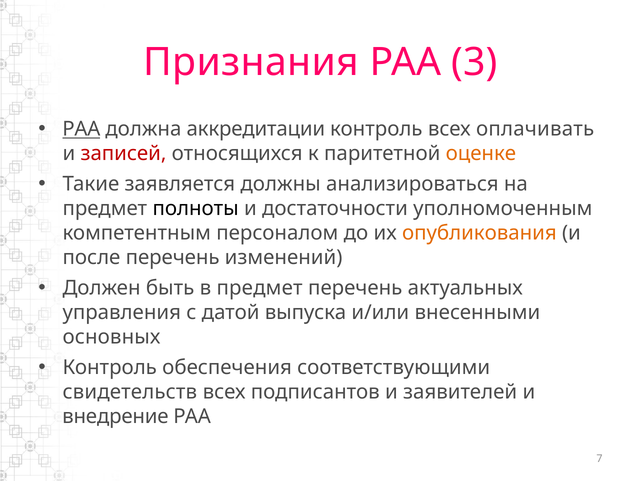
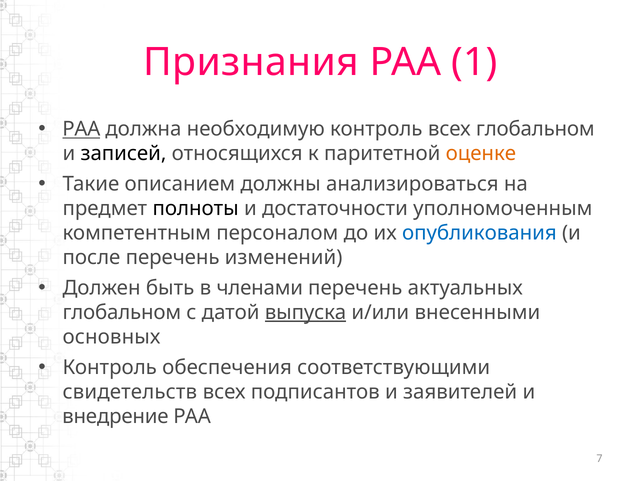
3: 3 -> 1 (474, 62)
аккредитации: аккредитации -> необходимую (256, 129)
всех оплачивать: оплачивать -> глобальном (535, 129)
записей colour: red -> black (123, 154)
заявляется: заявляется -> описанием (180, 184)
опубликования colour: orange -> blue (479, 233)
в предмет: предмет -> членами (260, 288)
управления: управления -> глобальном (122, 312)
выпуска underline: none -> present (306, 312)
